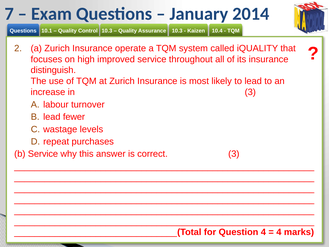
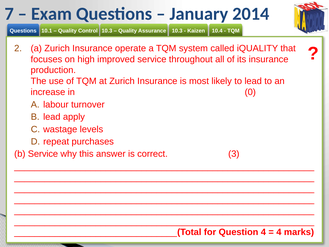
distinguish: distinguish -> production (53, 70)
in 3: 3 -> 0 (250, 92)
fewer: fewer -> apply (74, 117)
